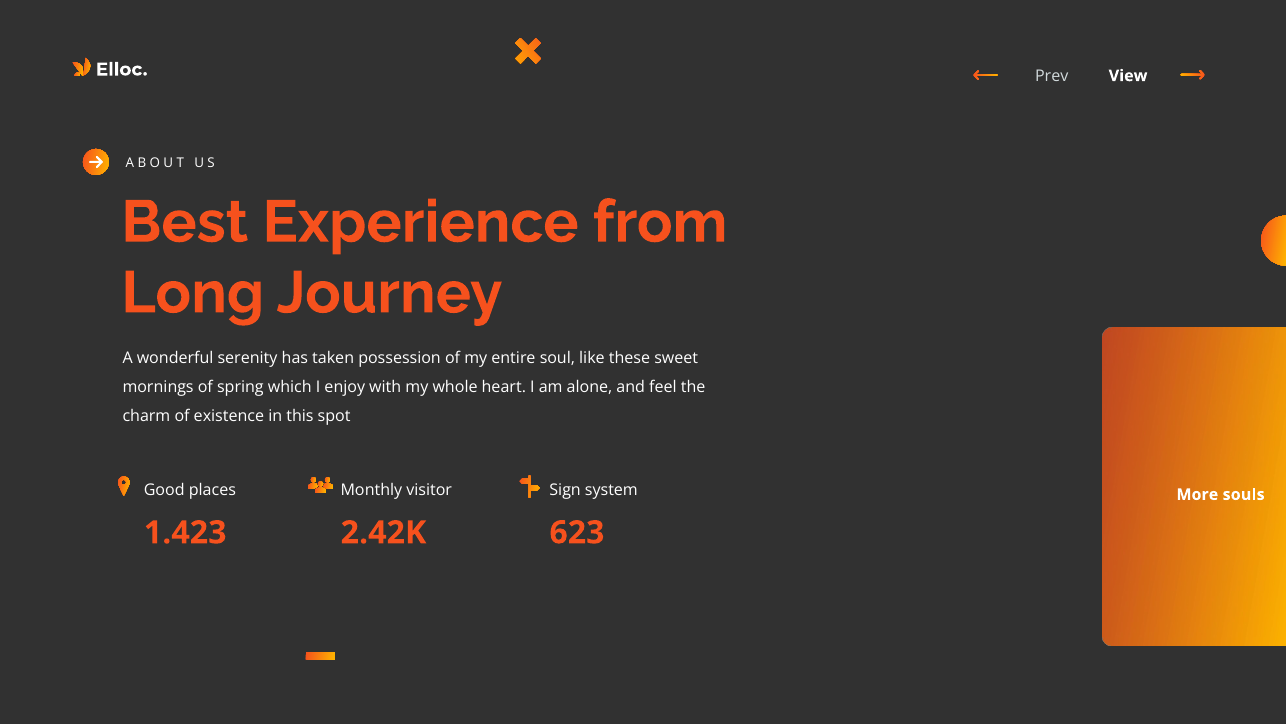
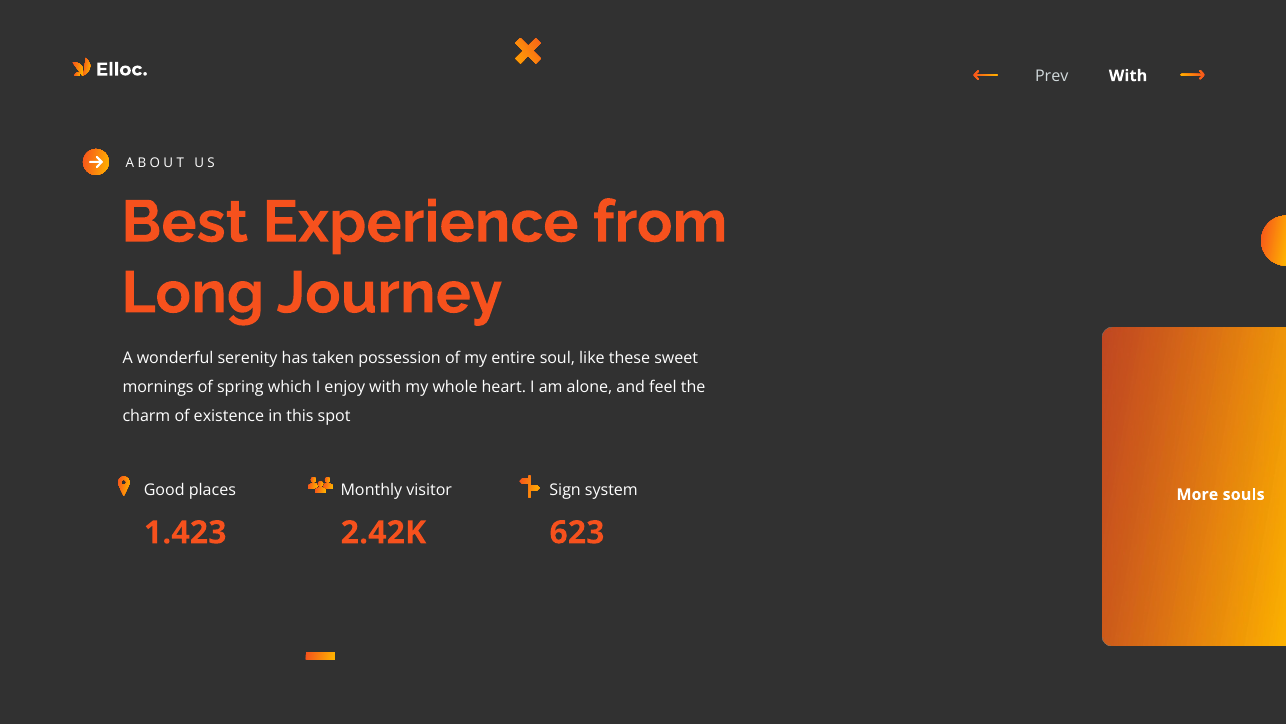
Prev View: View -> With (1128, 76)
